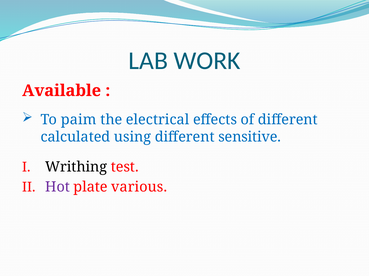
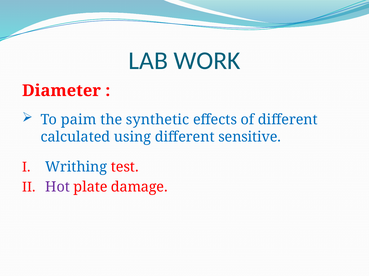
Available: Available -> Diameter (62, 91)
electrical: electrical -> synthetic (158, 120)
Writhing colour: black -> blue (76, 167)
various: various -> damage (139, 187)
